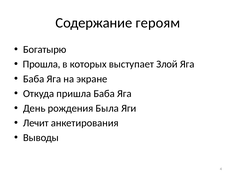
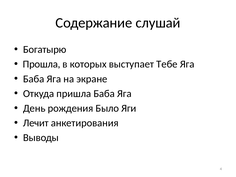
героям: героям -> слушай (158, 23)
Злой: Злой -> Тебе (167, 64)
Была: Была -> Было (107, 108)
